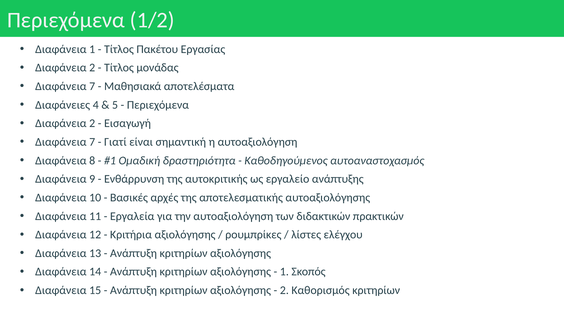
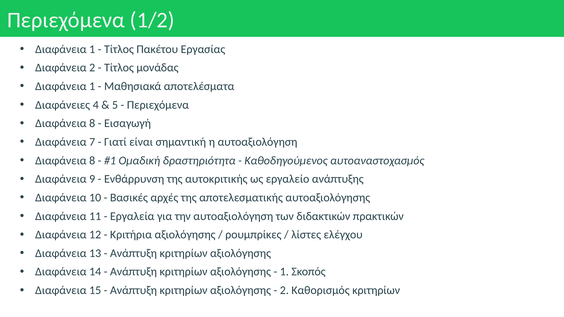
7: 7 -> 1 (92, 86)
2: 2 -> 8 (92, 123)
